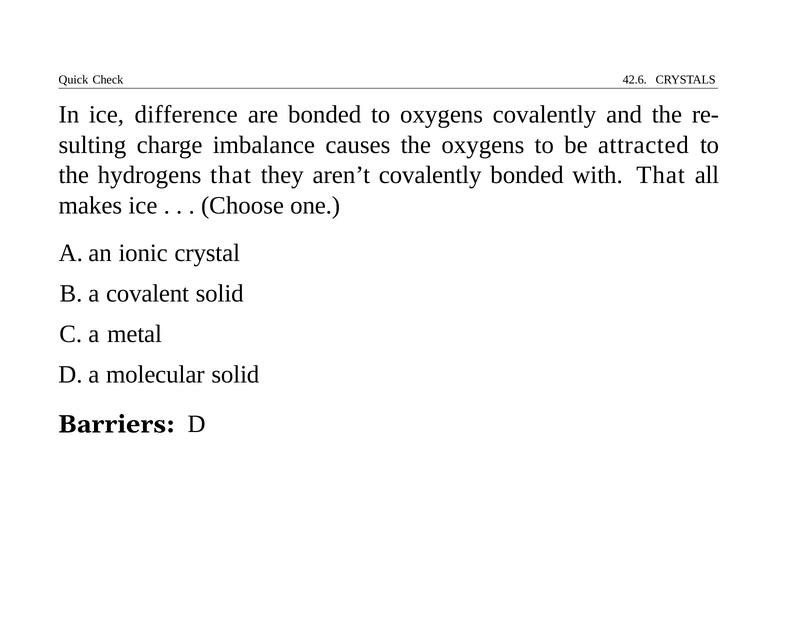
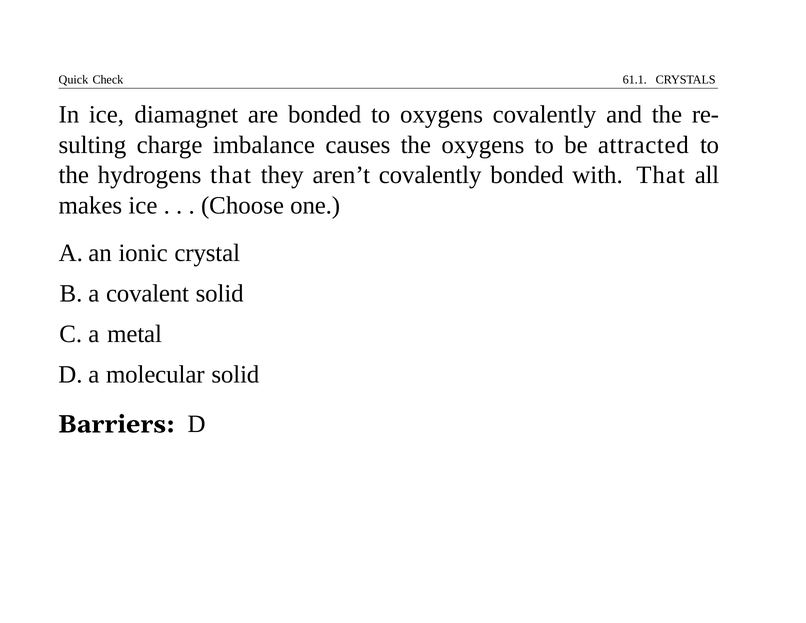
42.6: 42.6 -> 61.1 (635, 80)
difference: difference -> diamagnet (186, 115)
